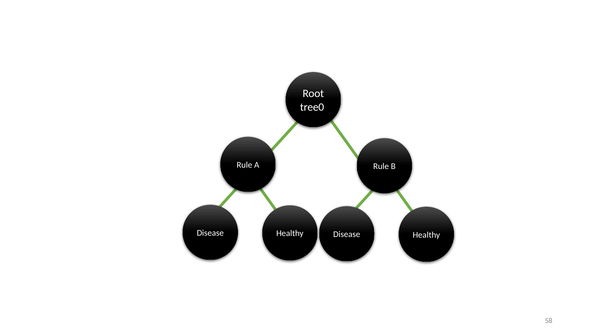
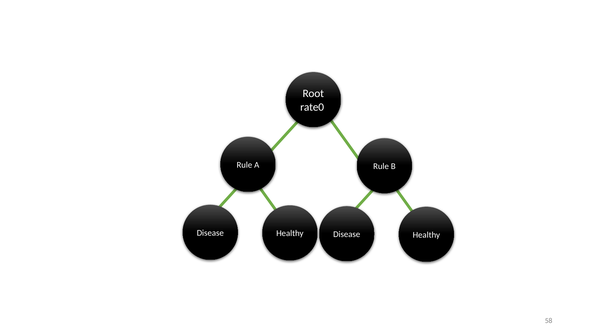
tree0: tree0 -> rate0 (312, 107)
